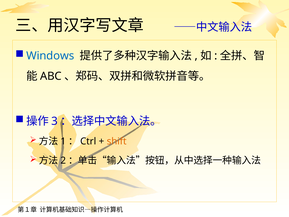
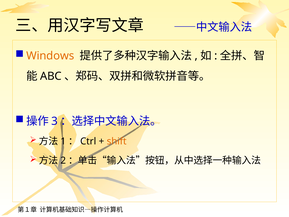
Windows colour: blue -> orange (50, 56)
